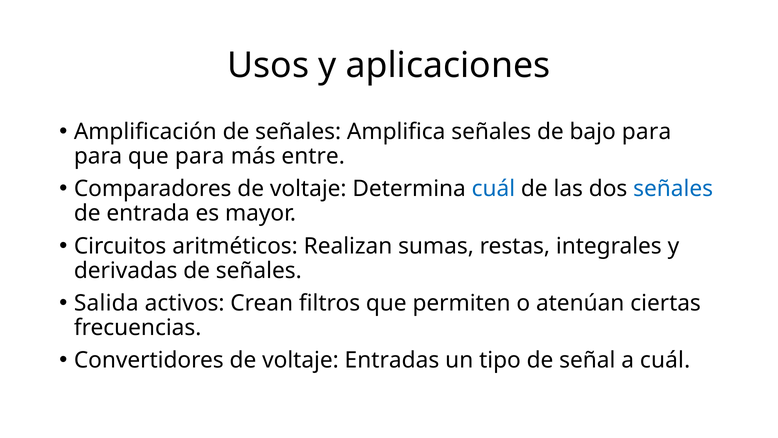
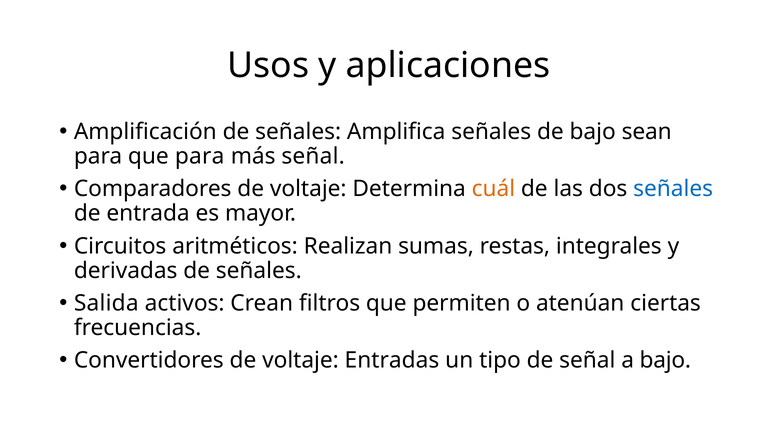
bajo para: para -> sean (647, 132)
más entre: entre -> señal (313, 156)
cuál colour: blue -> orange (493, 189)
a cuál: cuál -> bajo (665, 360)
